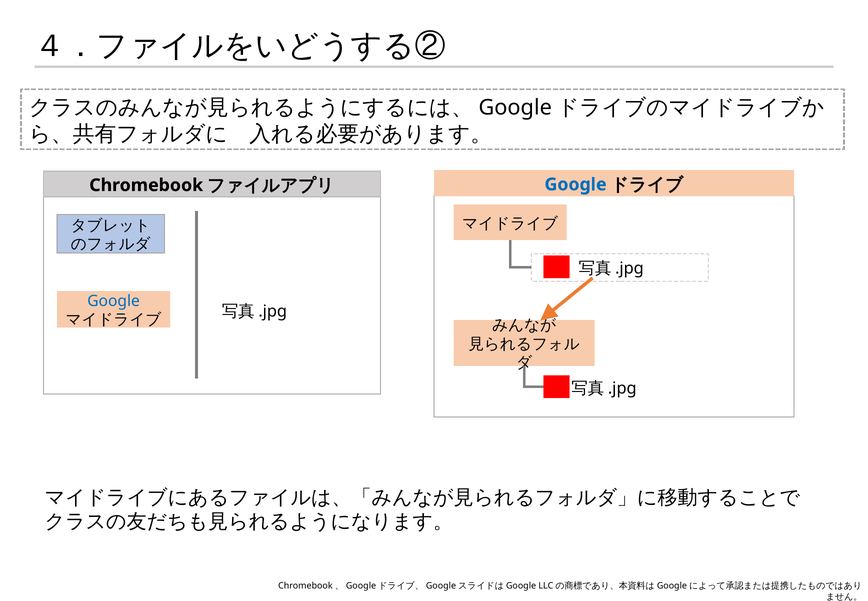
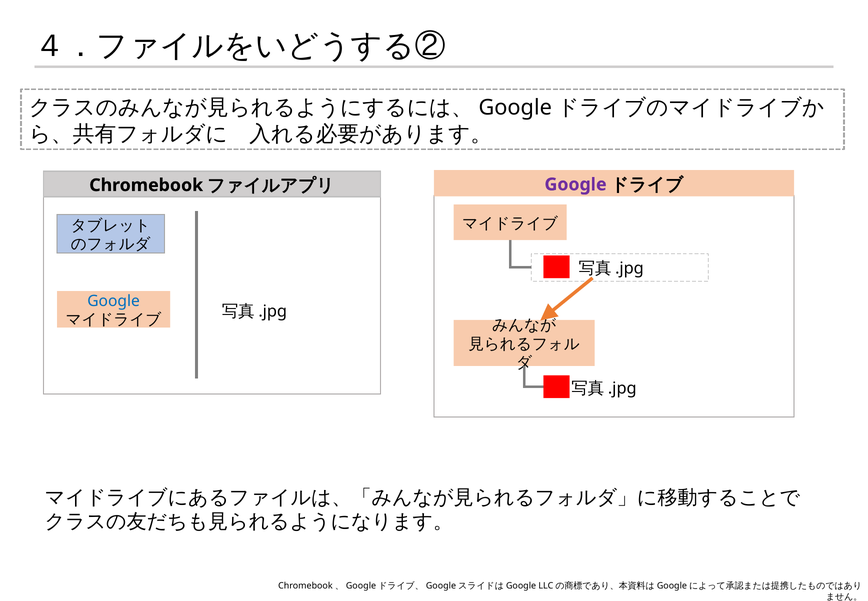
Google colour: blue -> purple (576, 184)
